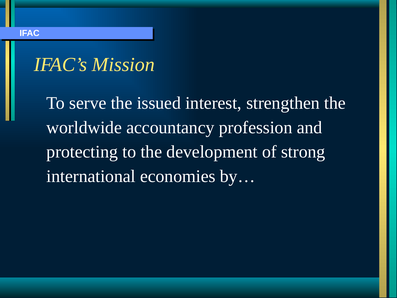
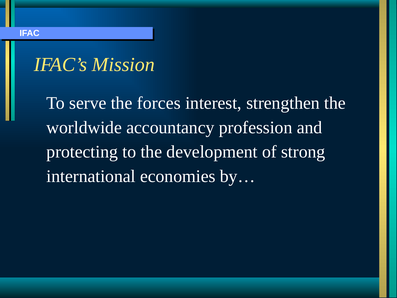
issued: issued -> forces (159, 103)
